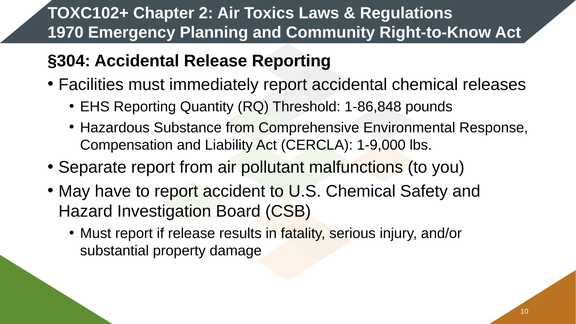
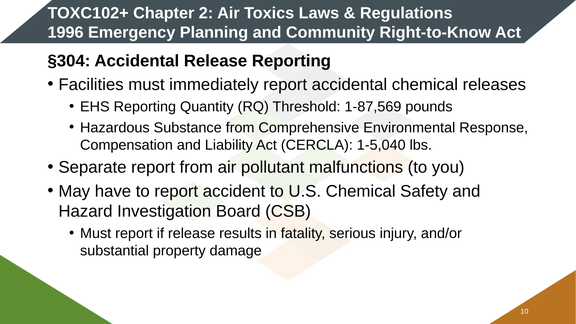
1970: 1970 -> 1996 (66, 32)
1-86,848: 1-86,848 -> 1-87,569 (373, 107)
1-9,000: 1-9,000 -> 1-5,040 (381, 145)
